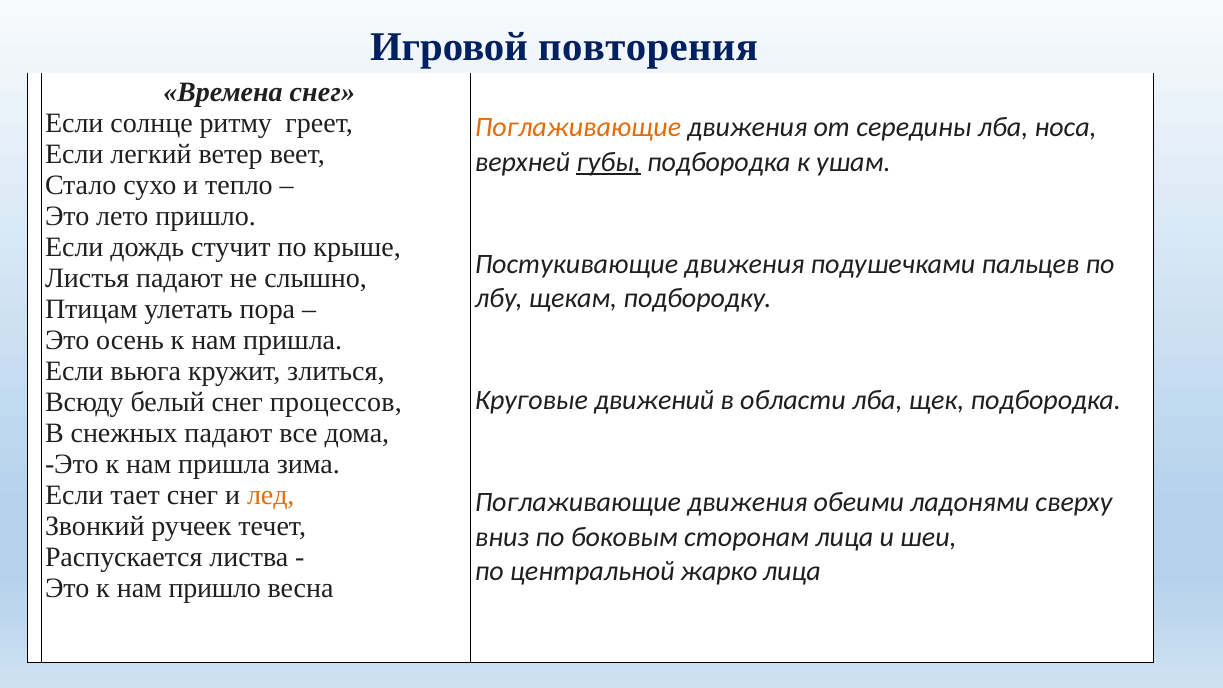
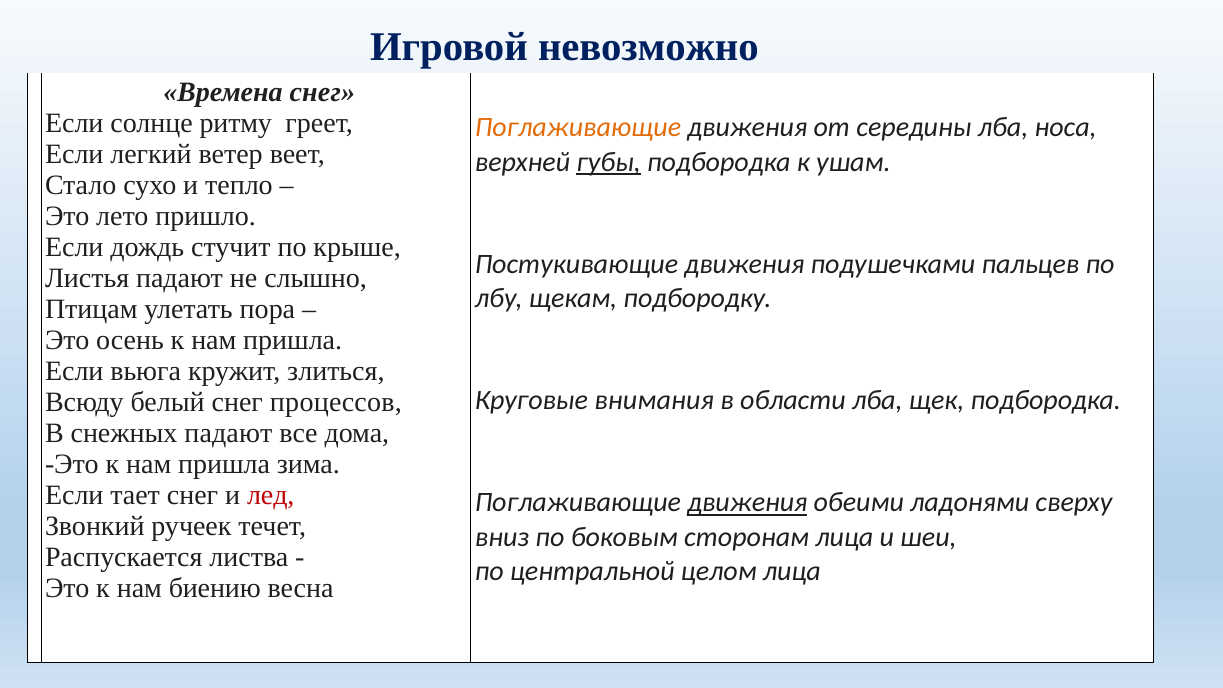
повторения: повторения -> невозможно (648, 47)
движений: движений -> внимания (654, 400)
лед colour: orange -> red (271, 495)
движения underline: none -> present (747, 503)
жарко: жарко -> целом (719, 571)
нам пришло: пришло -> биению (215, 588)
